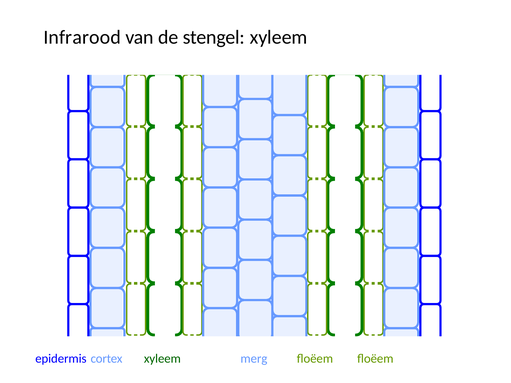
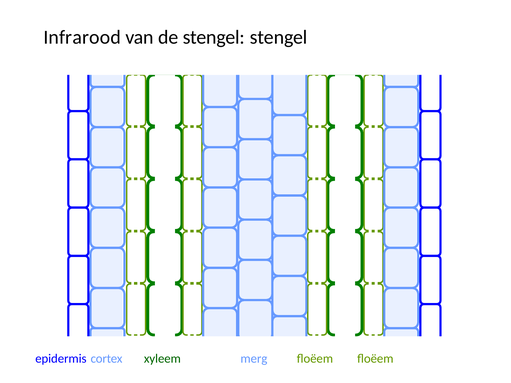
stengel xyleem: xyleem -> stengel (279, 37)
